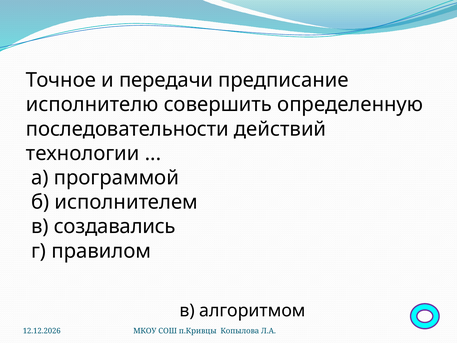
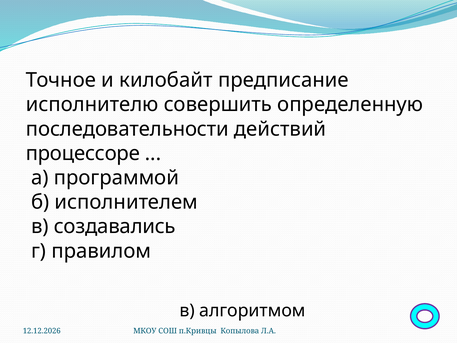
передачи: передачи -> килобайт (166, 80)
технологии: технологии -> процессоре (83, 153)
